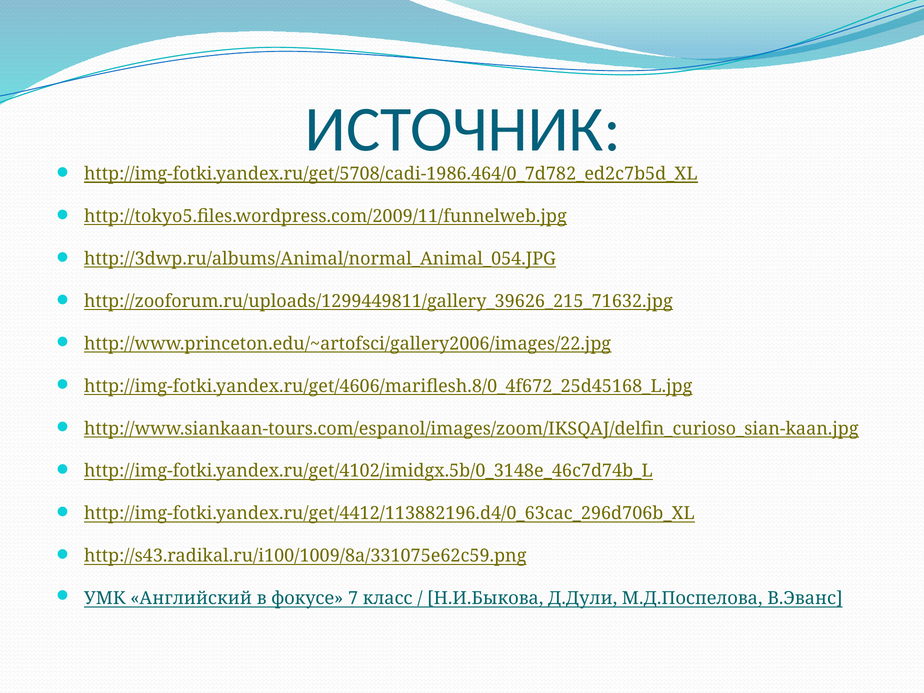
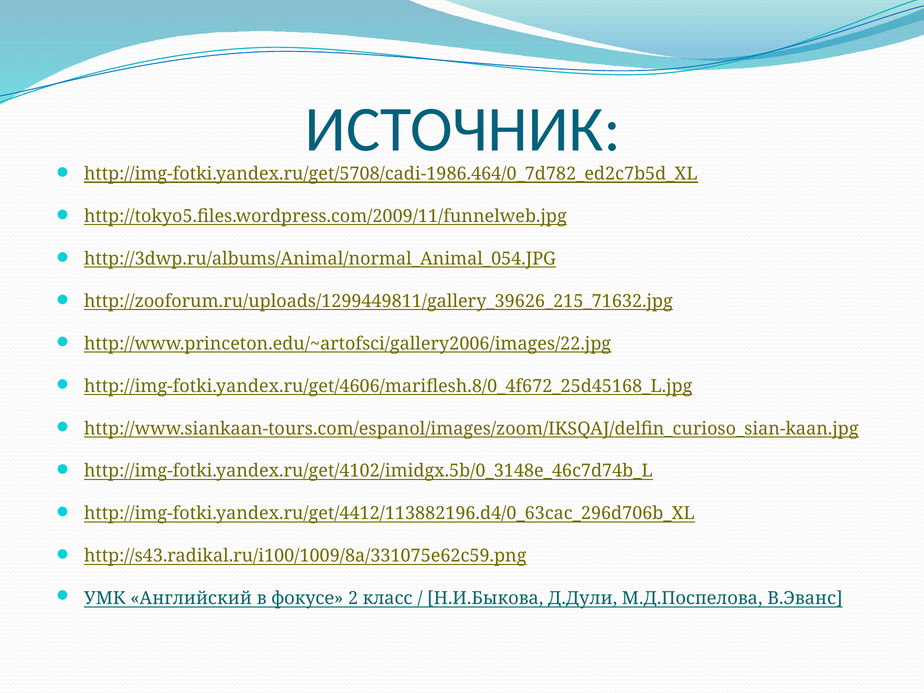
7: 7 -> 2 (353, 598)
